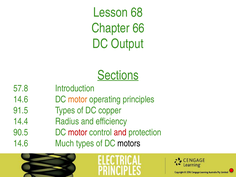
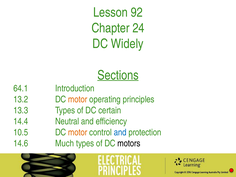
68: 68 -> 92 (137, 12)
66: 66 -> 24 (138, 28)
Output: Output -> Widely (127, 44)
57.8: 57.8 -> 64.1 (21, 88)
14.6: 14.6 -> 13.2 (21, 99)
91.5: 91.5 -> 13.3 (21, 110)
copper: copper -> certain (110, 110)
Radius: Radius -> Neutral (67, 121)
90.5: 90.5 -> 10.5 (21, 132)
motor colour: red -> orange (78, 132)
and colour: red -> blue (120, 132)
